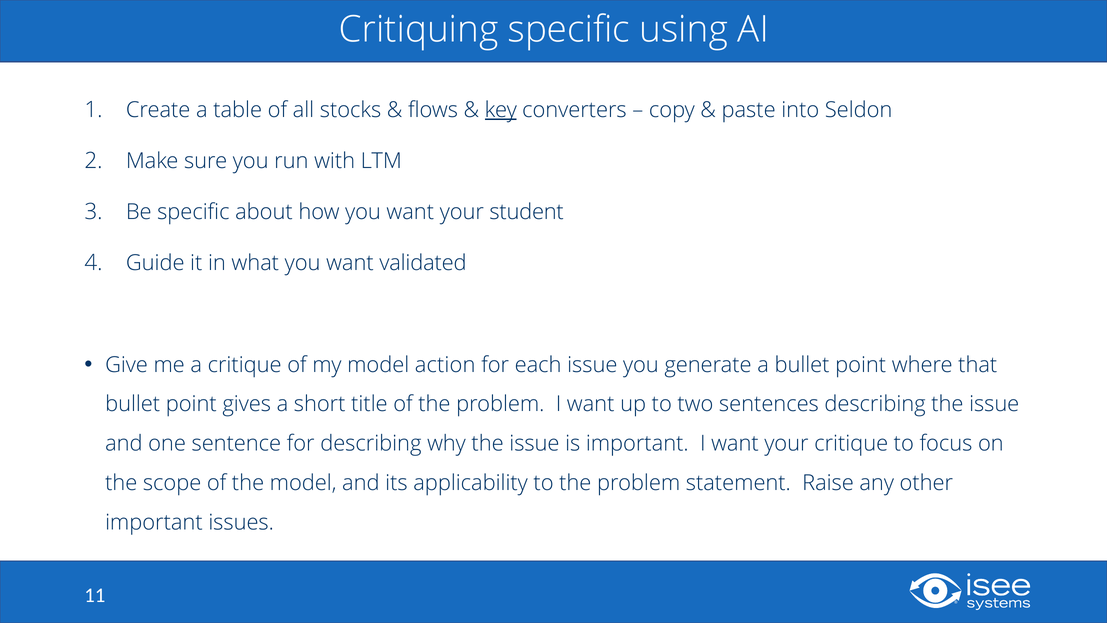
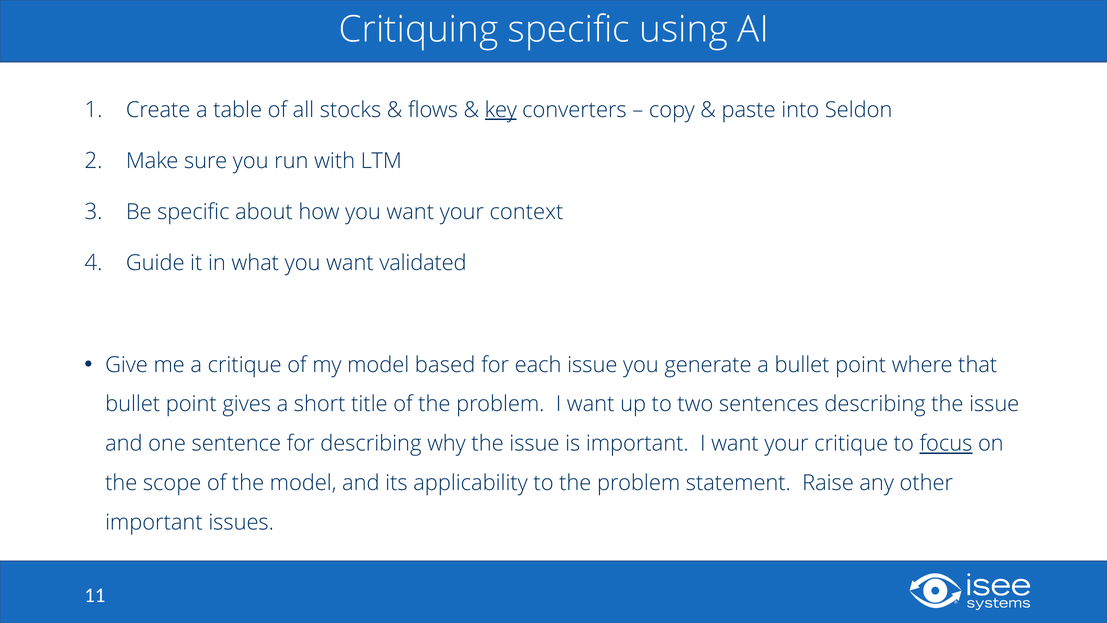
student: student -> context (526, 212)
action: action -> based (445, 365)
focus underline: none -> present (946, 443)
